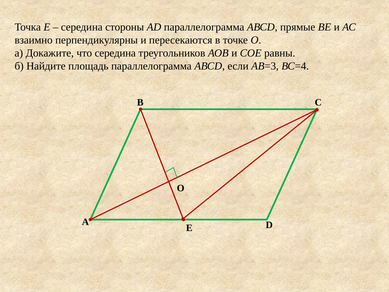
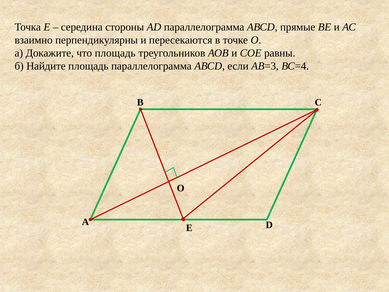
что середина: середина -> площадь (115, 53)
